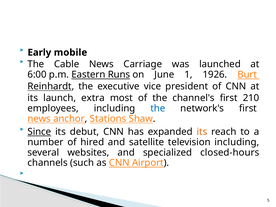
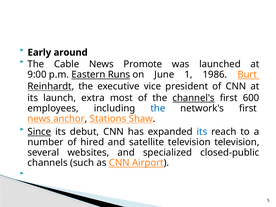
mobile: mobile -> around (71, 52)
Carriage: Carriage -> Promote (143, 64)
6:00: 6:00 -> 9:00 (37, 75)
1926: 1926 -> 1986 (215, 75)
channel's underline: none -> present (194, 98)
210: 210 -> 600 (251, 98)
its colour: orange -> blue (202, 132)
television including: including -> television (237, 142)
closed-hours: closed-hours -> closed-public (230, 152)
